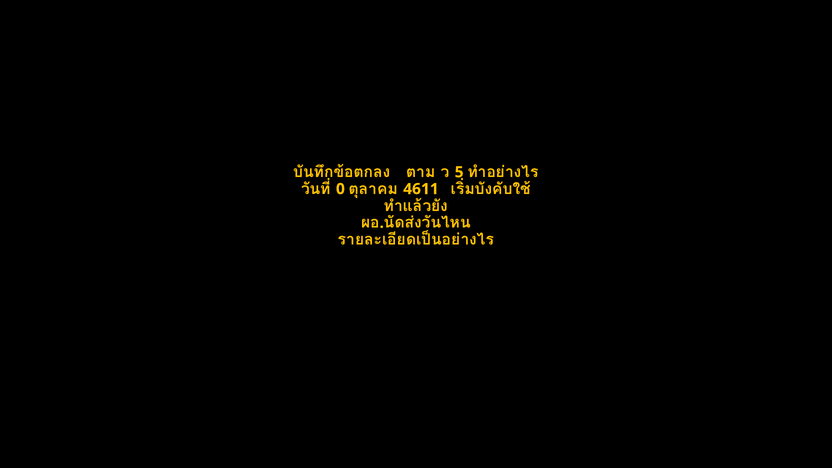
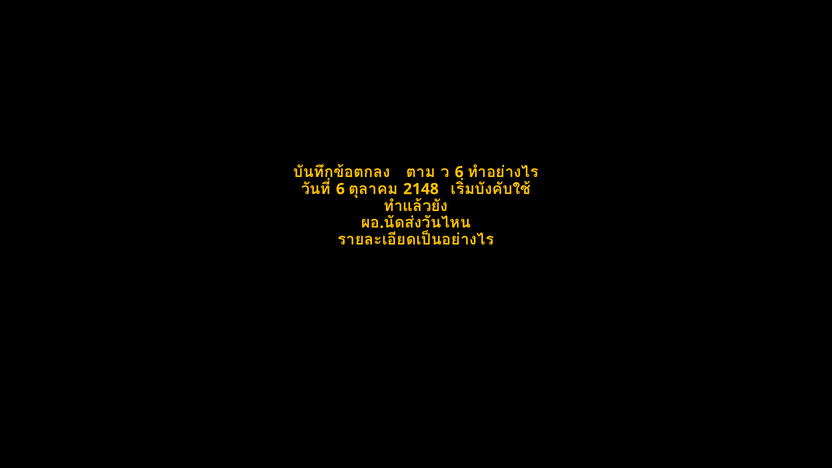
5: 5 -> 6 (459, 172)
0: 0 -> 6 (340, 189)
4611: 4611 -> 2148 (421, 189)
